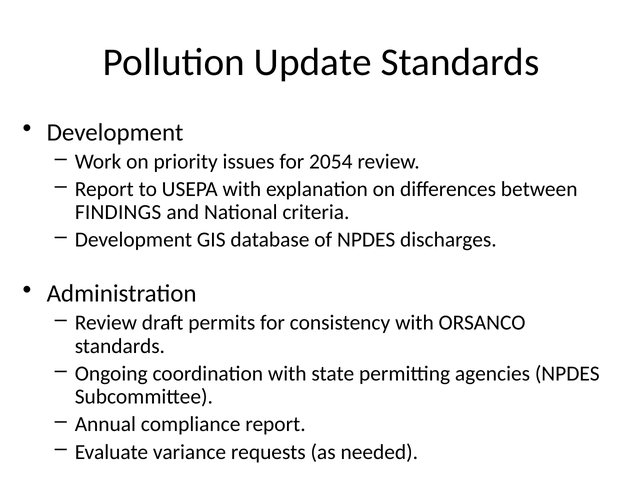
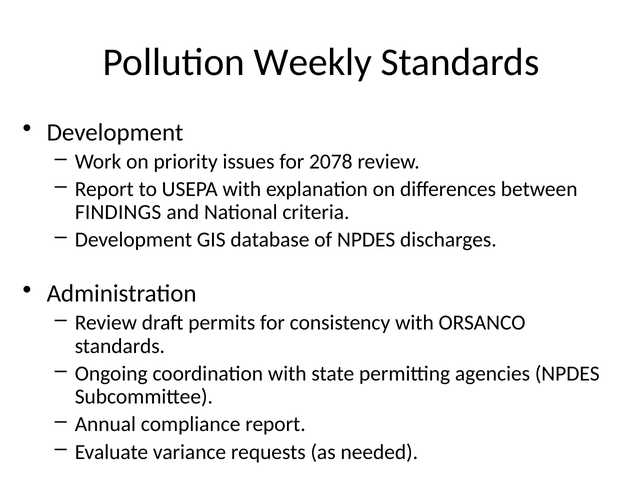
Update: Update -> Weekly (313, 62)
2054: 2054 -> 2078 (331, 162)
